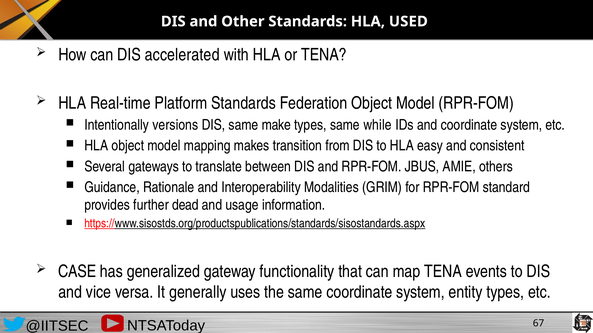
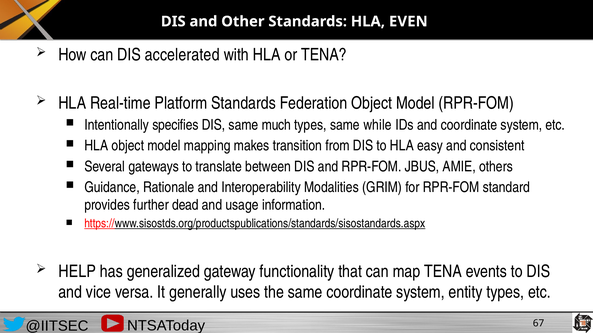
USED: USED -> EVEN (408, 21)
versions: versions -> specifies (175, 125)
make: make -> much (276, 125)
CASE: CASE -> HELP (77, 272)
